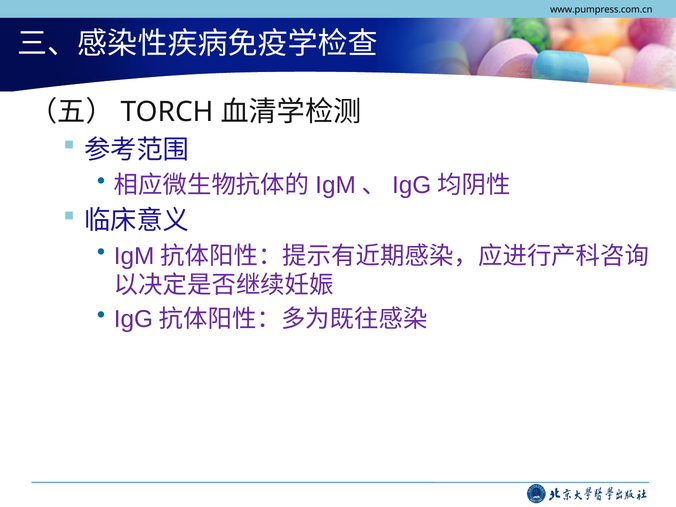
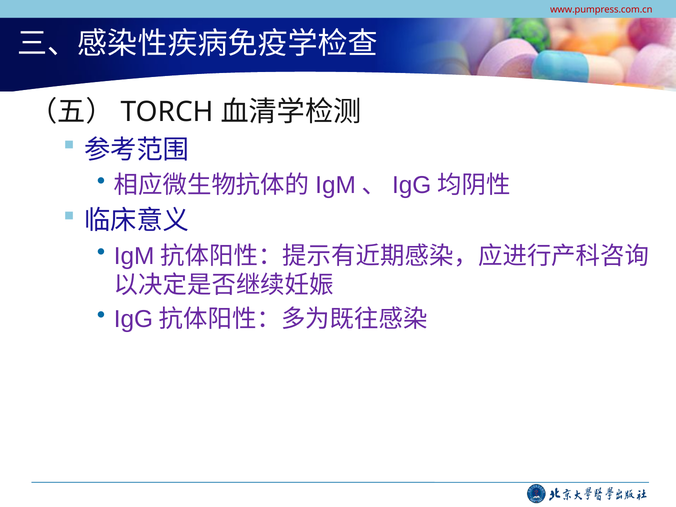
www.pumpress.com.cn colour: black -> red (601, 10)
